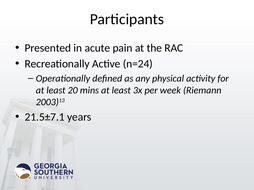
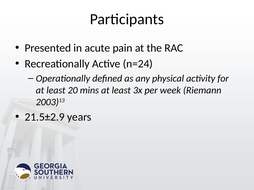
21.5±7.1: 21.5±7.1 -> 21.5±2.9 (45, 117)
